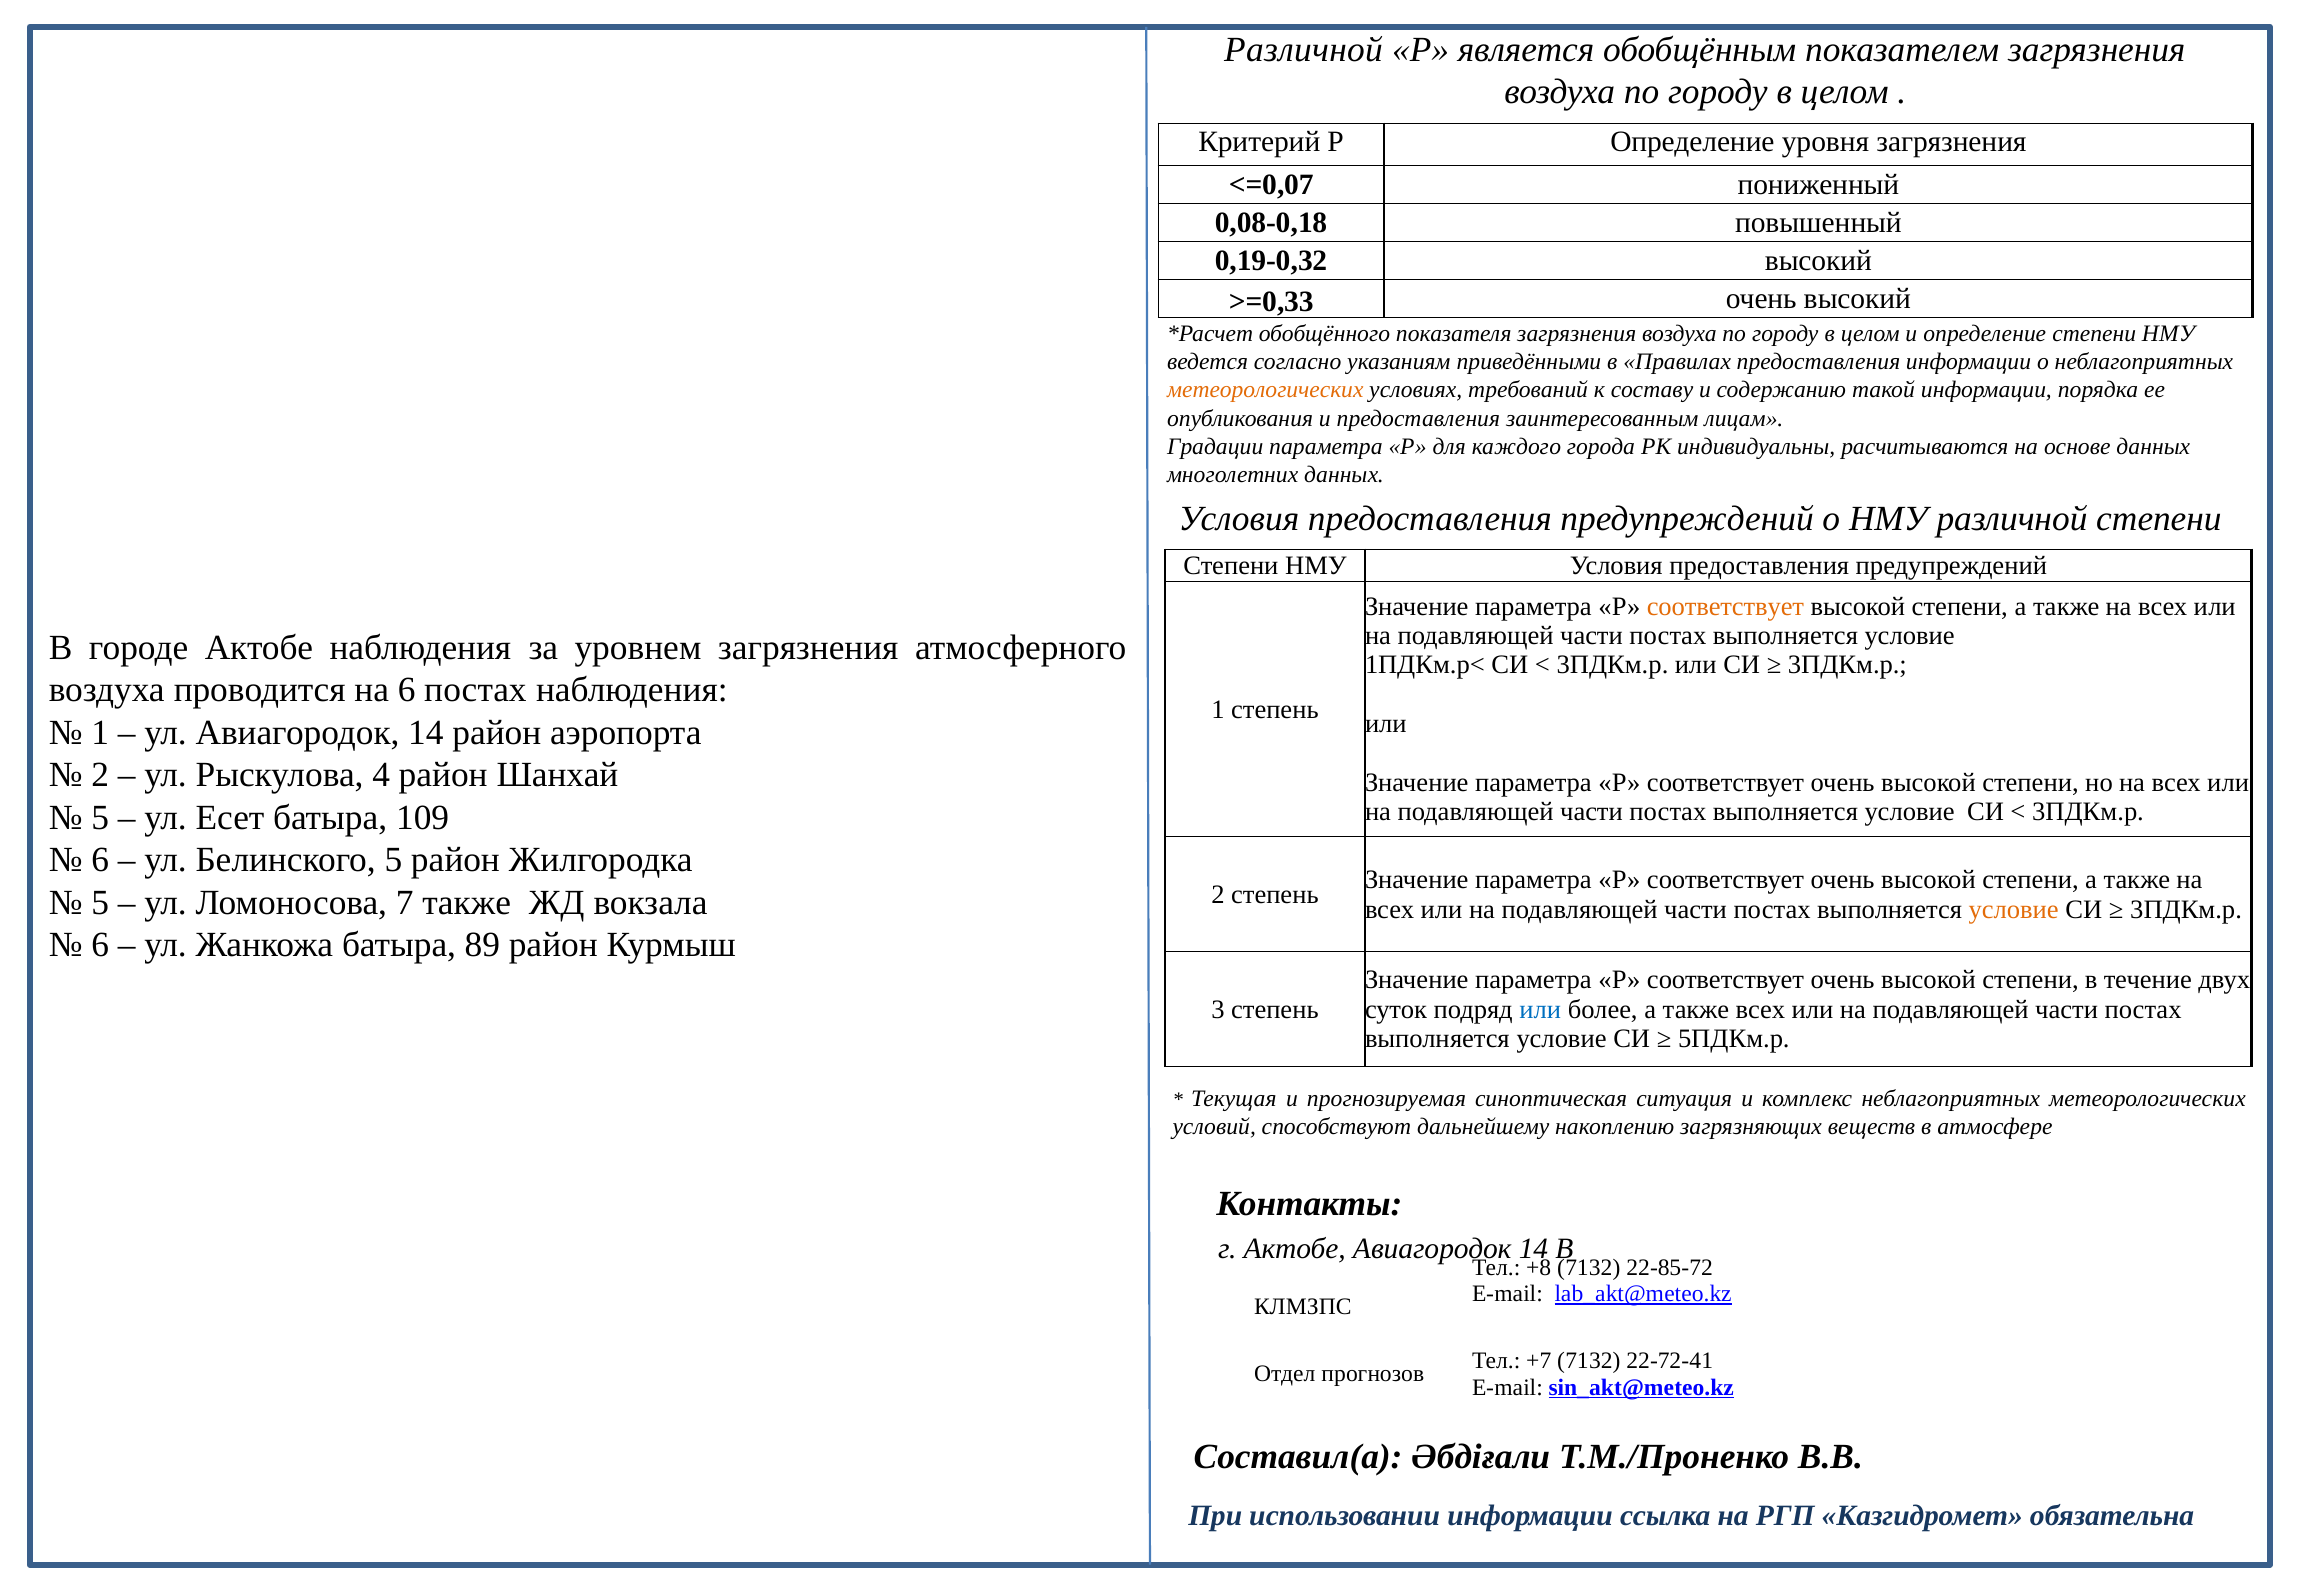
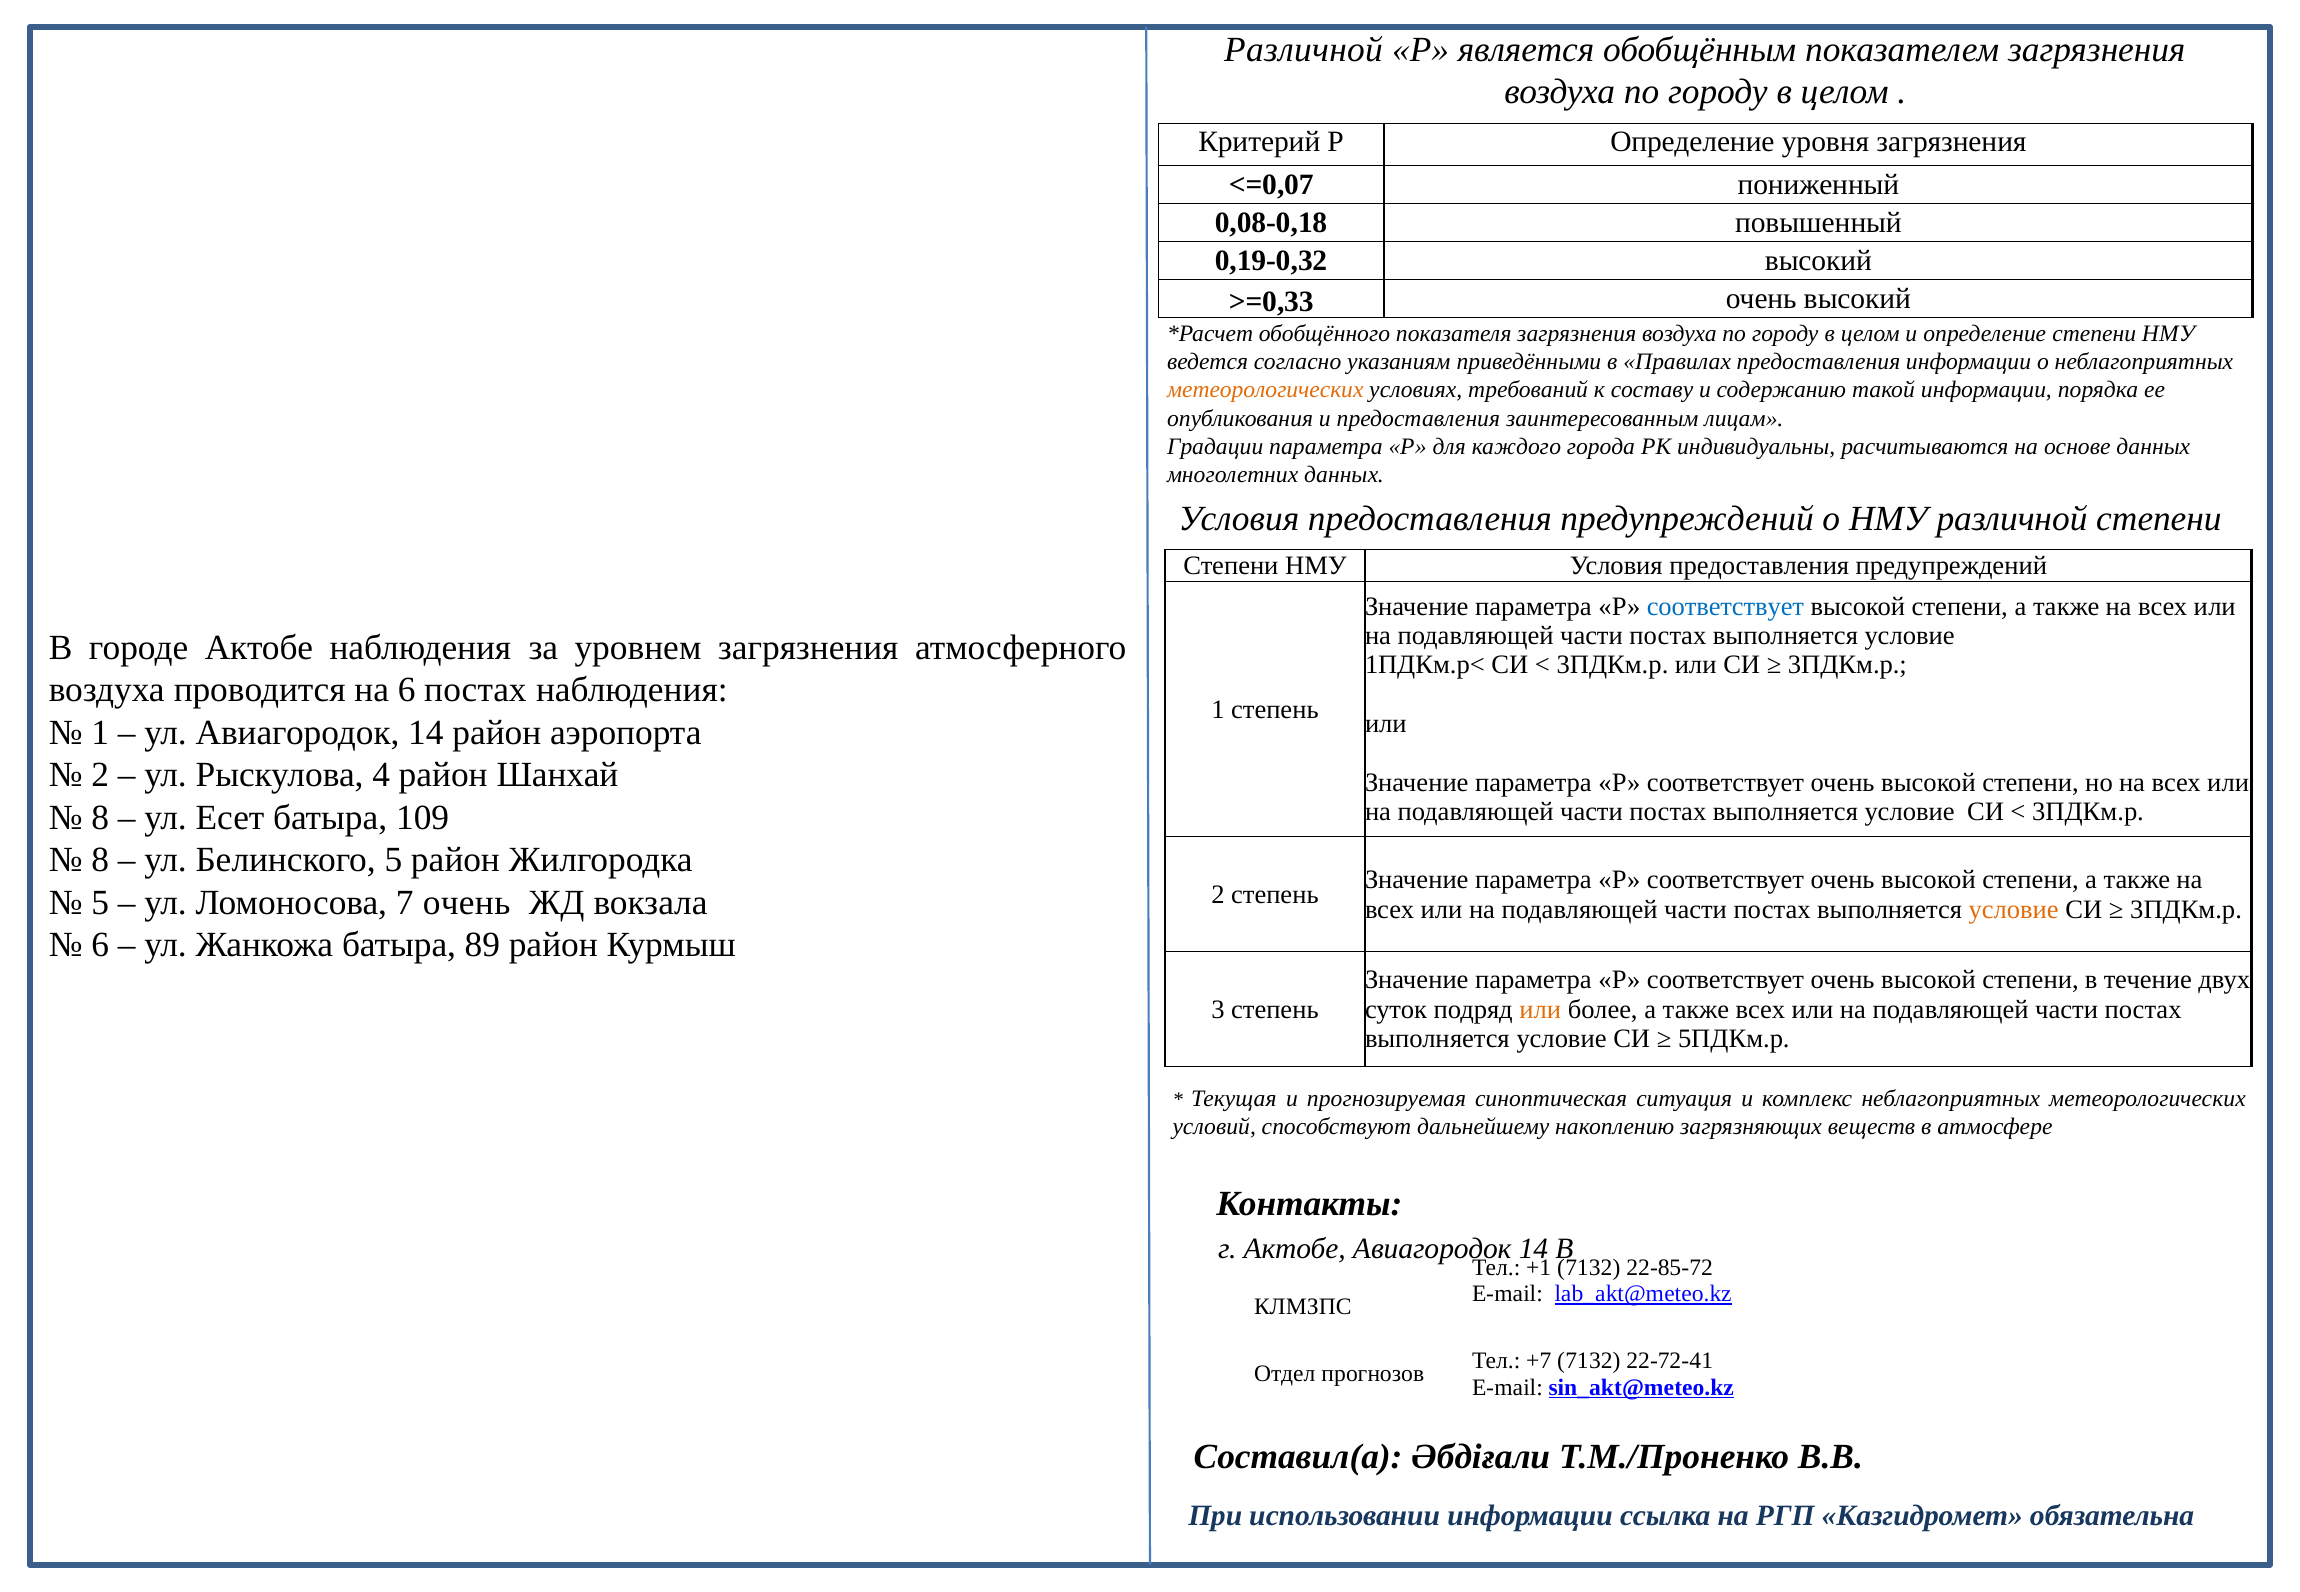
соответствует colour: orange -> blue (1725, 606)
5: 5 -> 8 (100, 818)
6: 6 -> 8 (100, 860)
7 также: также -> очень (467, 903)
или colour: blue -> orange (1540, 1010)
+8: +8 -> +1 (1539, 1268)
